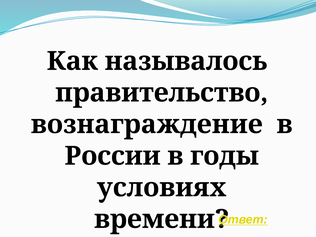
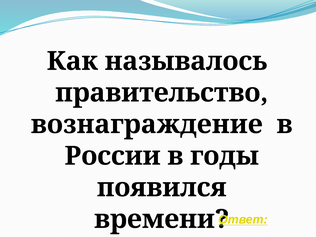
условиях: условиях -> появился (162, 188)
